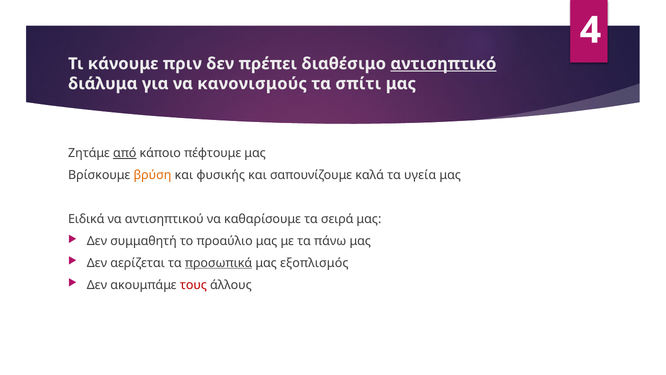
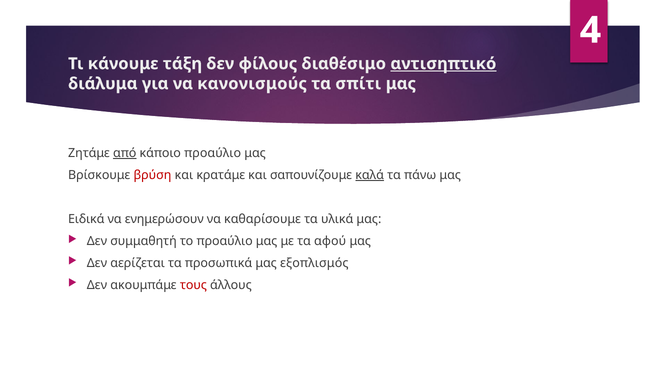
πριν: πριν -> τάξη (182, 64)
πρέπει: πρέπει -> φίλους (268, 64)
κάποιο πέφτουμε: πέφτουμε -> προαύλιο (213, 153)
βρύση colour: orange -> red (153, 175)
φυσικής: φυσικής -> κρατάμε (221, 175)
καλά underline: none -> present (370, 175)
υγεία: υγεία -> πάνω (420, 175)
αντισηπτικού: αντισηπτικού -> ενημερώσουν (164, 219)
σειρά: σειρά -> υλικά (337, 219)
πάνω: πάνω -> αφού (330, 241)
προσωπικά underline: present -> none (219, 263)
